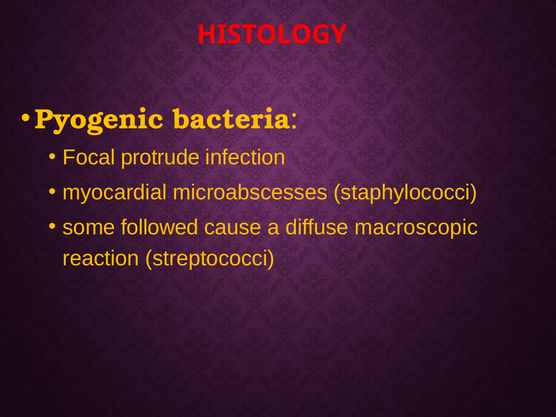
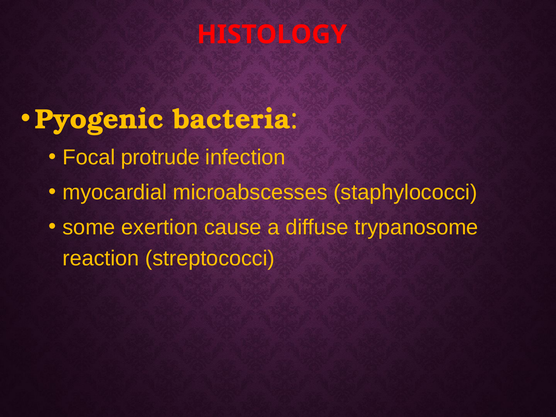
followed: followed -> exertion (160, 227)
macroscopic: macroscopic -> trypanosome (416, 227)
